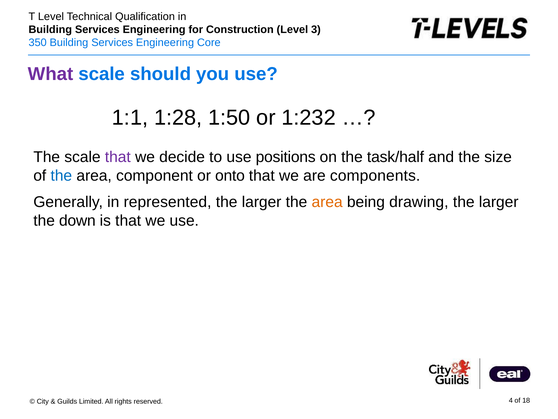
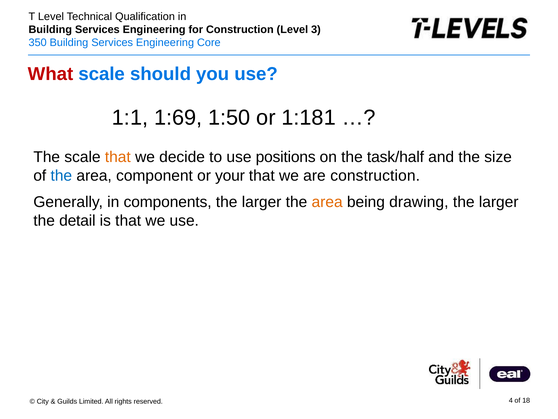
What colour: purple -> red (51, 74)
1:28: 1:28 -> 1:69 (178, 118)
1:232: 1:232 -> 1:181 (309, 118)
that colour: purple -> orange (118, 157)
onto: onto -> your (230, 176)
are components: components -> construction (375, 176)
represented: represented -> components (168, 202)
down: down -> detail (77, 221)
